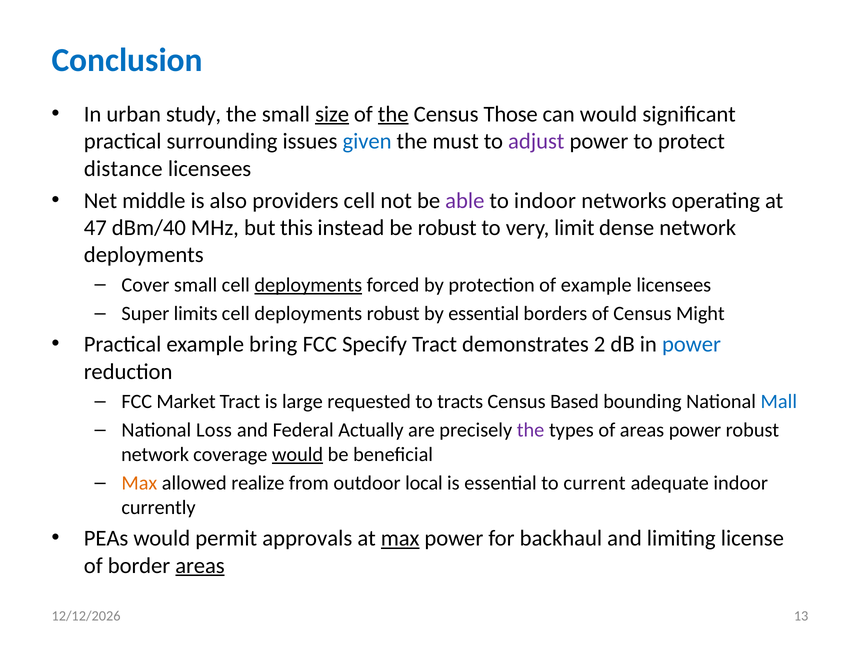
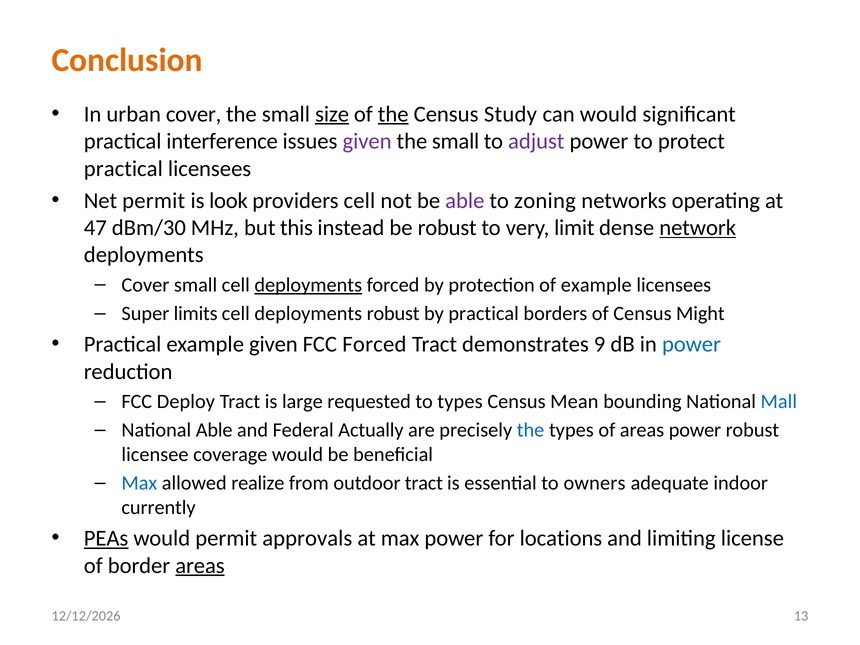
Conclusion colour: blue -> orange (127, 60)
urban study: study -> cover (194, 114)
Those: Those -> Study (510, 114)
surrounding: surrounding -> interference (222, 141)
given colour: blue -> purple (367, 141)
must: must -> small (456, 141)
distance: distance -> practical (123, 169)
Net middle: middle -> permit (154, 201)
also: also -> look (229, 201)
to indoor: indoor -> zoning (545, 201)
dBm/40: dBm/40 -> dBm/30 (149, 228)
network underline: none -> present (698, 228)
by essential: essential -> practical (484, 314)
example bring: bring -> given (273, 344)
FCC Specify: Specify -> Forced (374, 344)
2: 2 -> 9 (600, 344)
Market: Market -> Deploy (186, 401)
to tracts: tracts -> types (460, 401)
Based: Based -> Mean (574, 401)
National Loss: Loss -> Able (214, 430)
the colour: purple -> blue (531, 430)
network: network -> licensee (155, 455)
would underline: present -> none (298, 455)
Max colour: orange -> blue (139, 483)
outdoor local: local -> tract (424, 483)
current: current -> owners (595, 483)
PEAs underline: none -> present (106, 538)
max underline: present -> none (400, 538)
backhaul: backhaul -> locations (561, 538)
